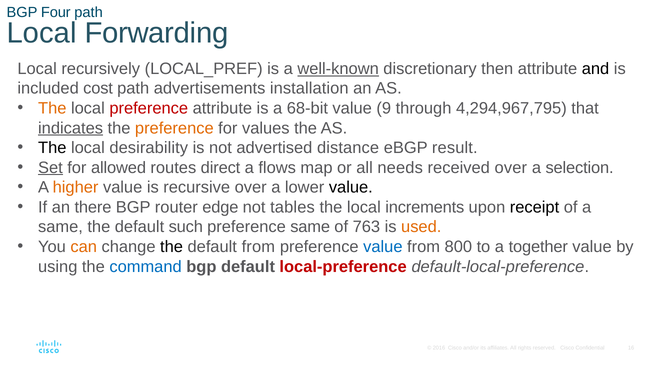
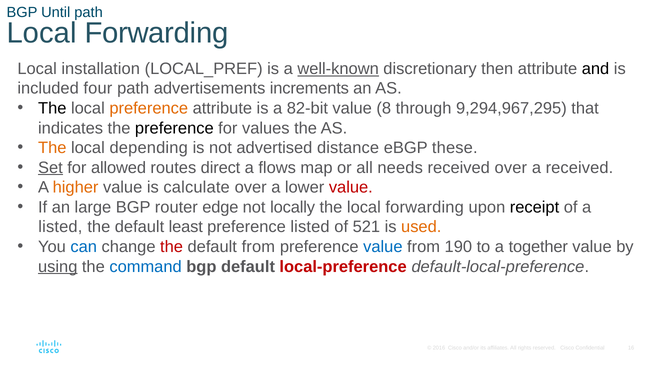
Four: Four -> Until (56, 13)
recursively: recursively -> installation (101, 69)
cost: cost -> four (98, 88)
installation: installation -> increments (309, 88)
The colour: orange -> black (52, 108)
preference colour: red -> orange (149, 108)
68-bit: 68-bit -> 82-bit (307, 108)
9: 9 -> 8 (384, 108)
4,294,967,795: 4,294,967,795 -> 9,294,967,295 (511, 108)
indicates underline: present -> none (71, 128)
preference colour: orange -> black (174, 128)
The colour: black -> orange (52, 148)
desirability: desirability -> depending (149, 148)
result: result -> these (455, 148)
a selection: selection -> received (579, 168)
recursive: recursive -> calculate (197, 187)
value colour: black -> red (351, 187)
there: there -> large (93, 207)
tables: tables -> locally (293, 207)
the local increments: increments -> forwarding (425, 207)
same: same -> listed (60, 227)
such: such -> least (186, 227)
preference same: same -> listed (310, 227)
763: 763 -> 521 (366, 227)
can colour: orange -> blue (84, 247)
the colour: black -> red (172, 247)
800: 800 -> 190 (458, 247)
using underline: none -> present (58, 266)
